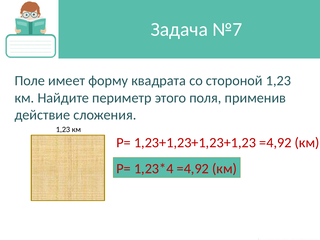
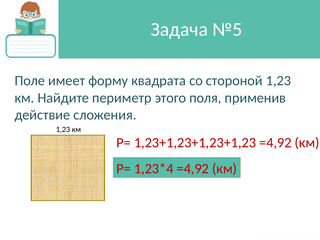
№7: №7 -> №5 (227, 29)
